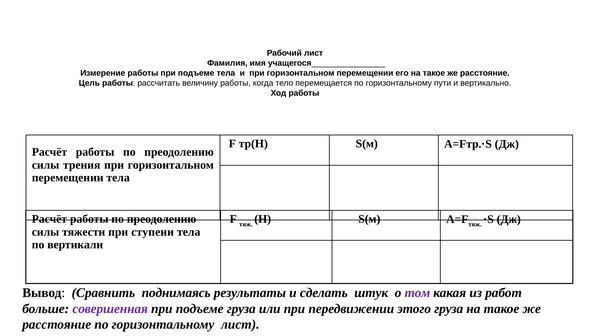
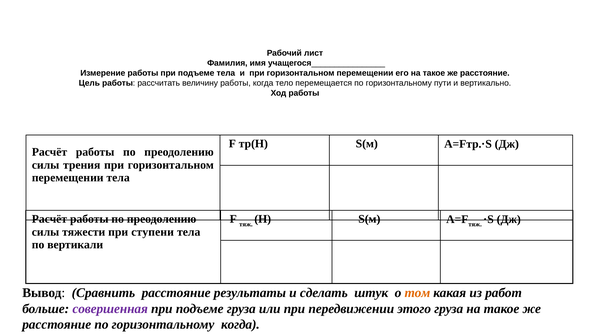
Сравнить поднимаясь: поднимаясь -> расстояние (176, 293)
том colour: purple -> orange (417, 293)
горизонтальному лист: лист -> когда (240, 325)
